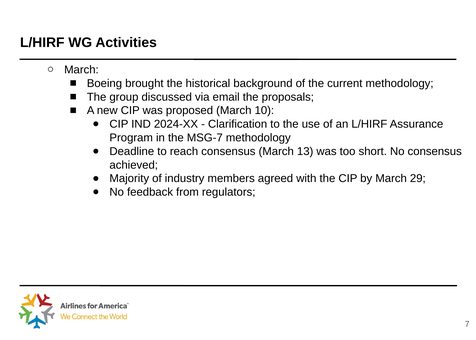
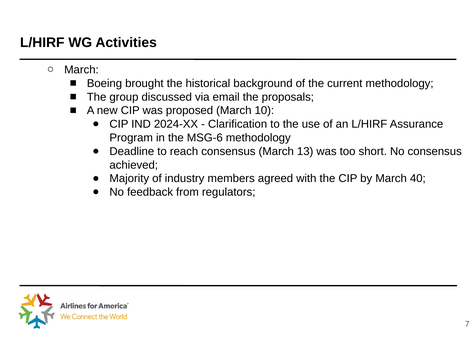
MSG-7: MSG-7 -> MSG-6 (205, 138)
29: 29 -> 40 (418, 179)
